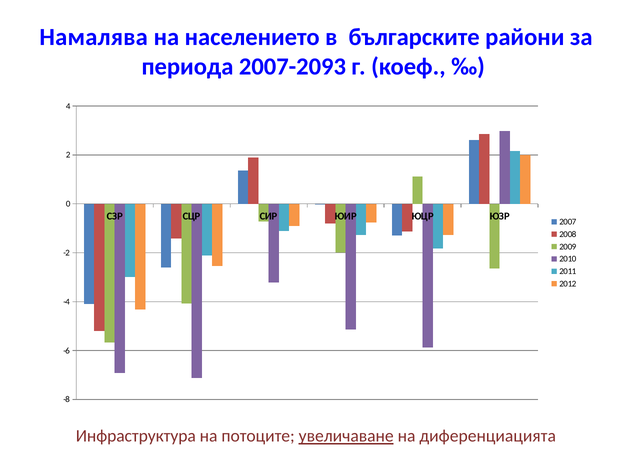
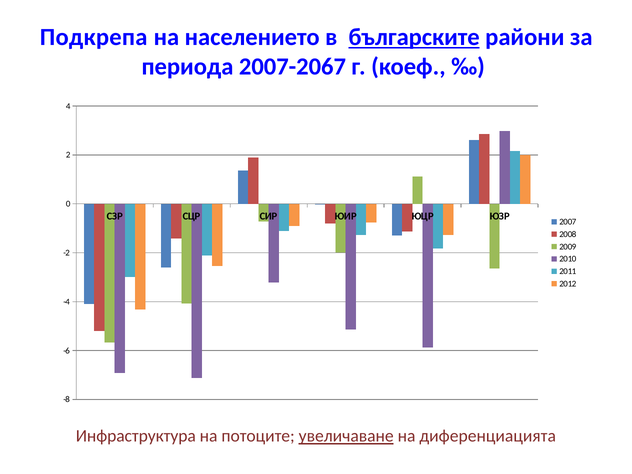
Намалява: Намалява -> Подкрепа (94, 37)
българските underline: none -> present (414, 37)
2007-2093: 2007-2093 -> 2007-2067 (292, 66)
